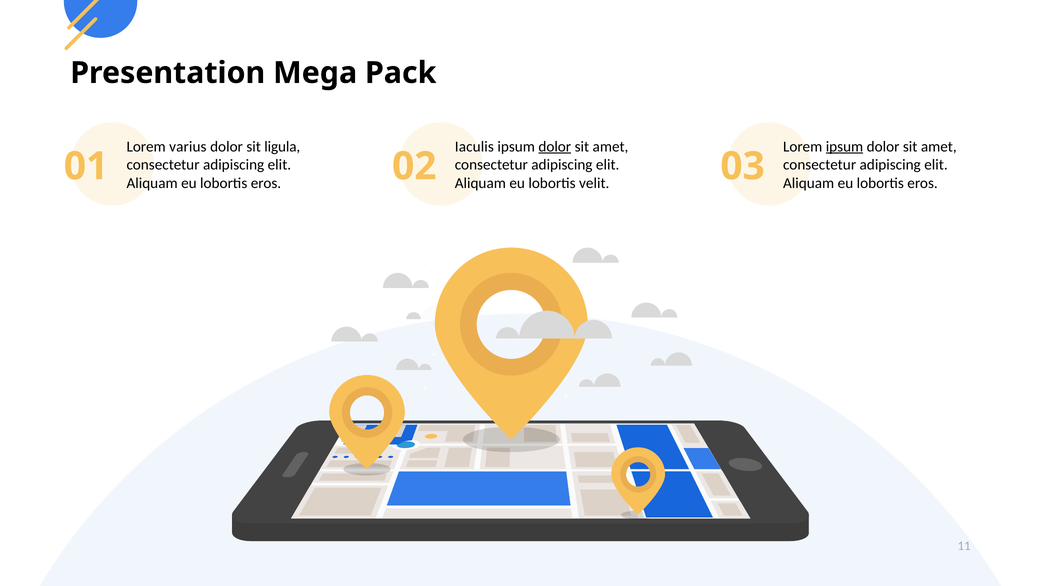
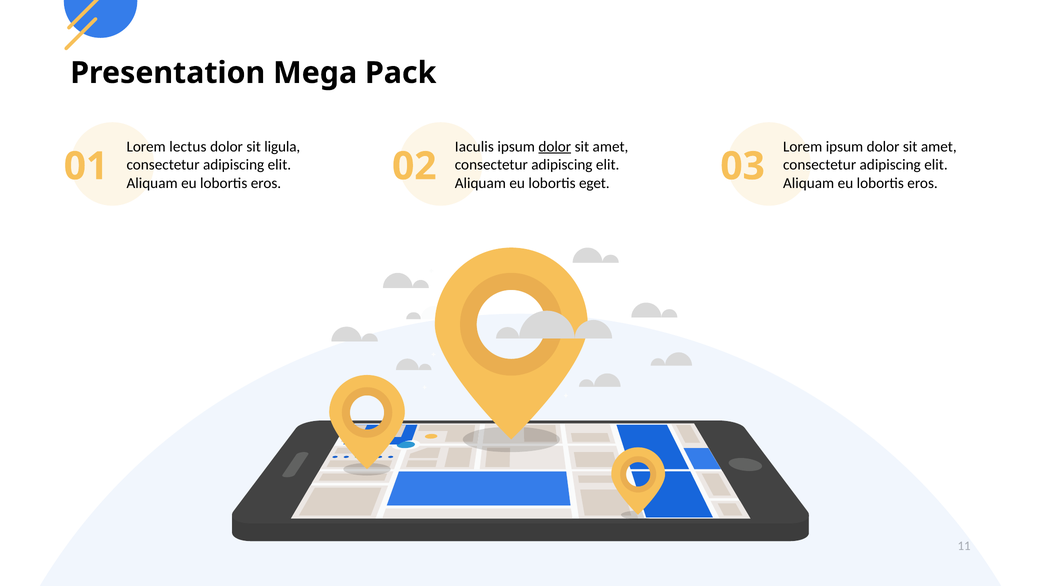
varius: varius -> lectus (188, 146)
ipsum underline: present -> none (845, 146)
velit: velit -> eget (594, 183)
